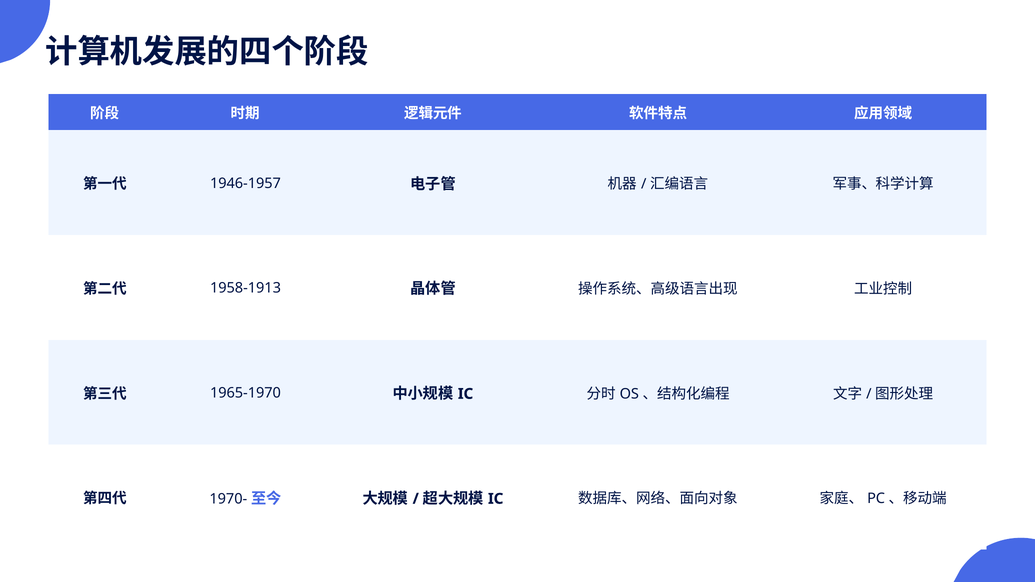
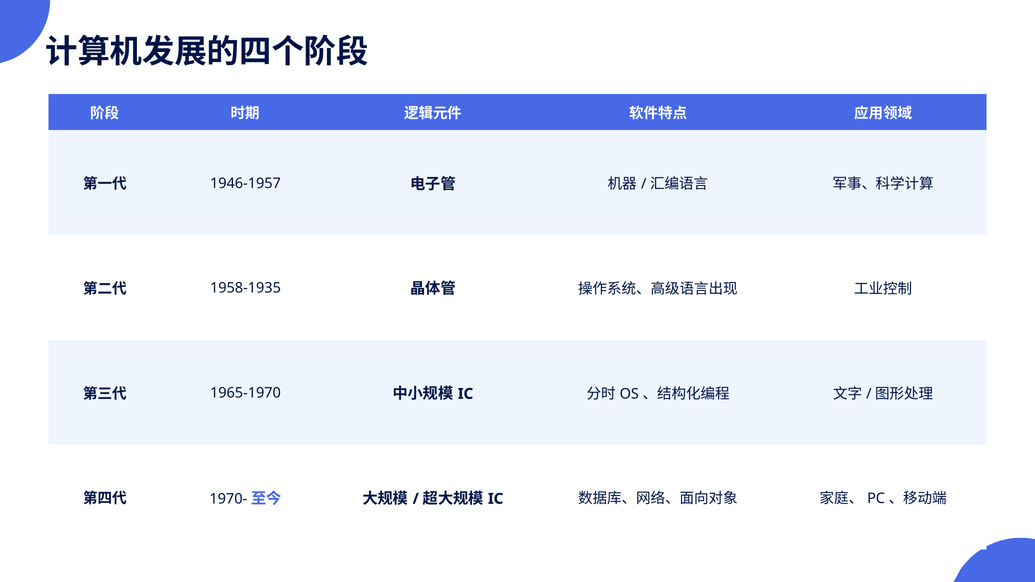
1958-1913: 1958-1913 -> 1958-1935 (245, 288)
